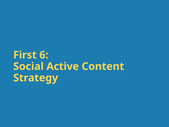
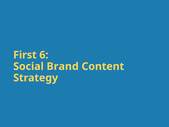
Active: Active -> Brand (63, 66)
